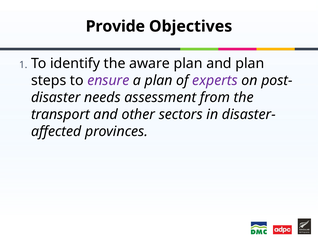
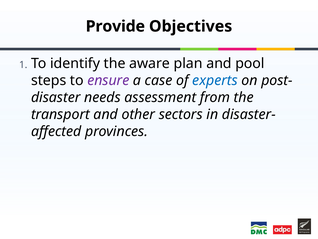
and plan: plan -> pool (250, 63)
a plan: plan -> case (159, 80)
experts colour: purple -> blue (215, 80)
